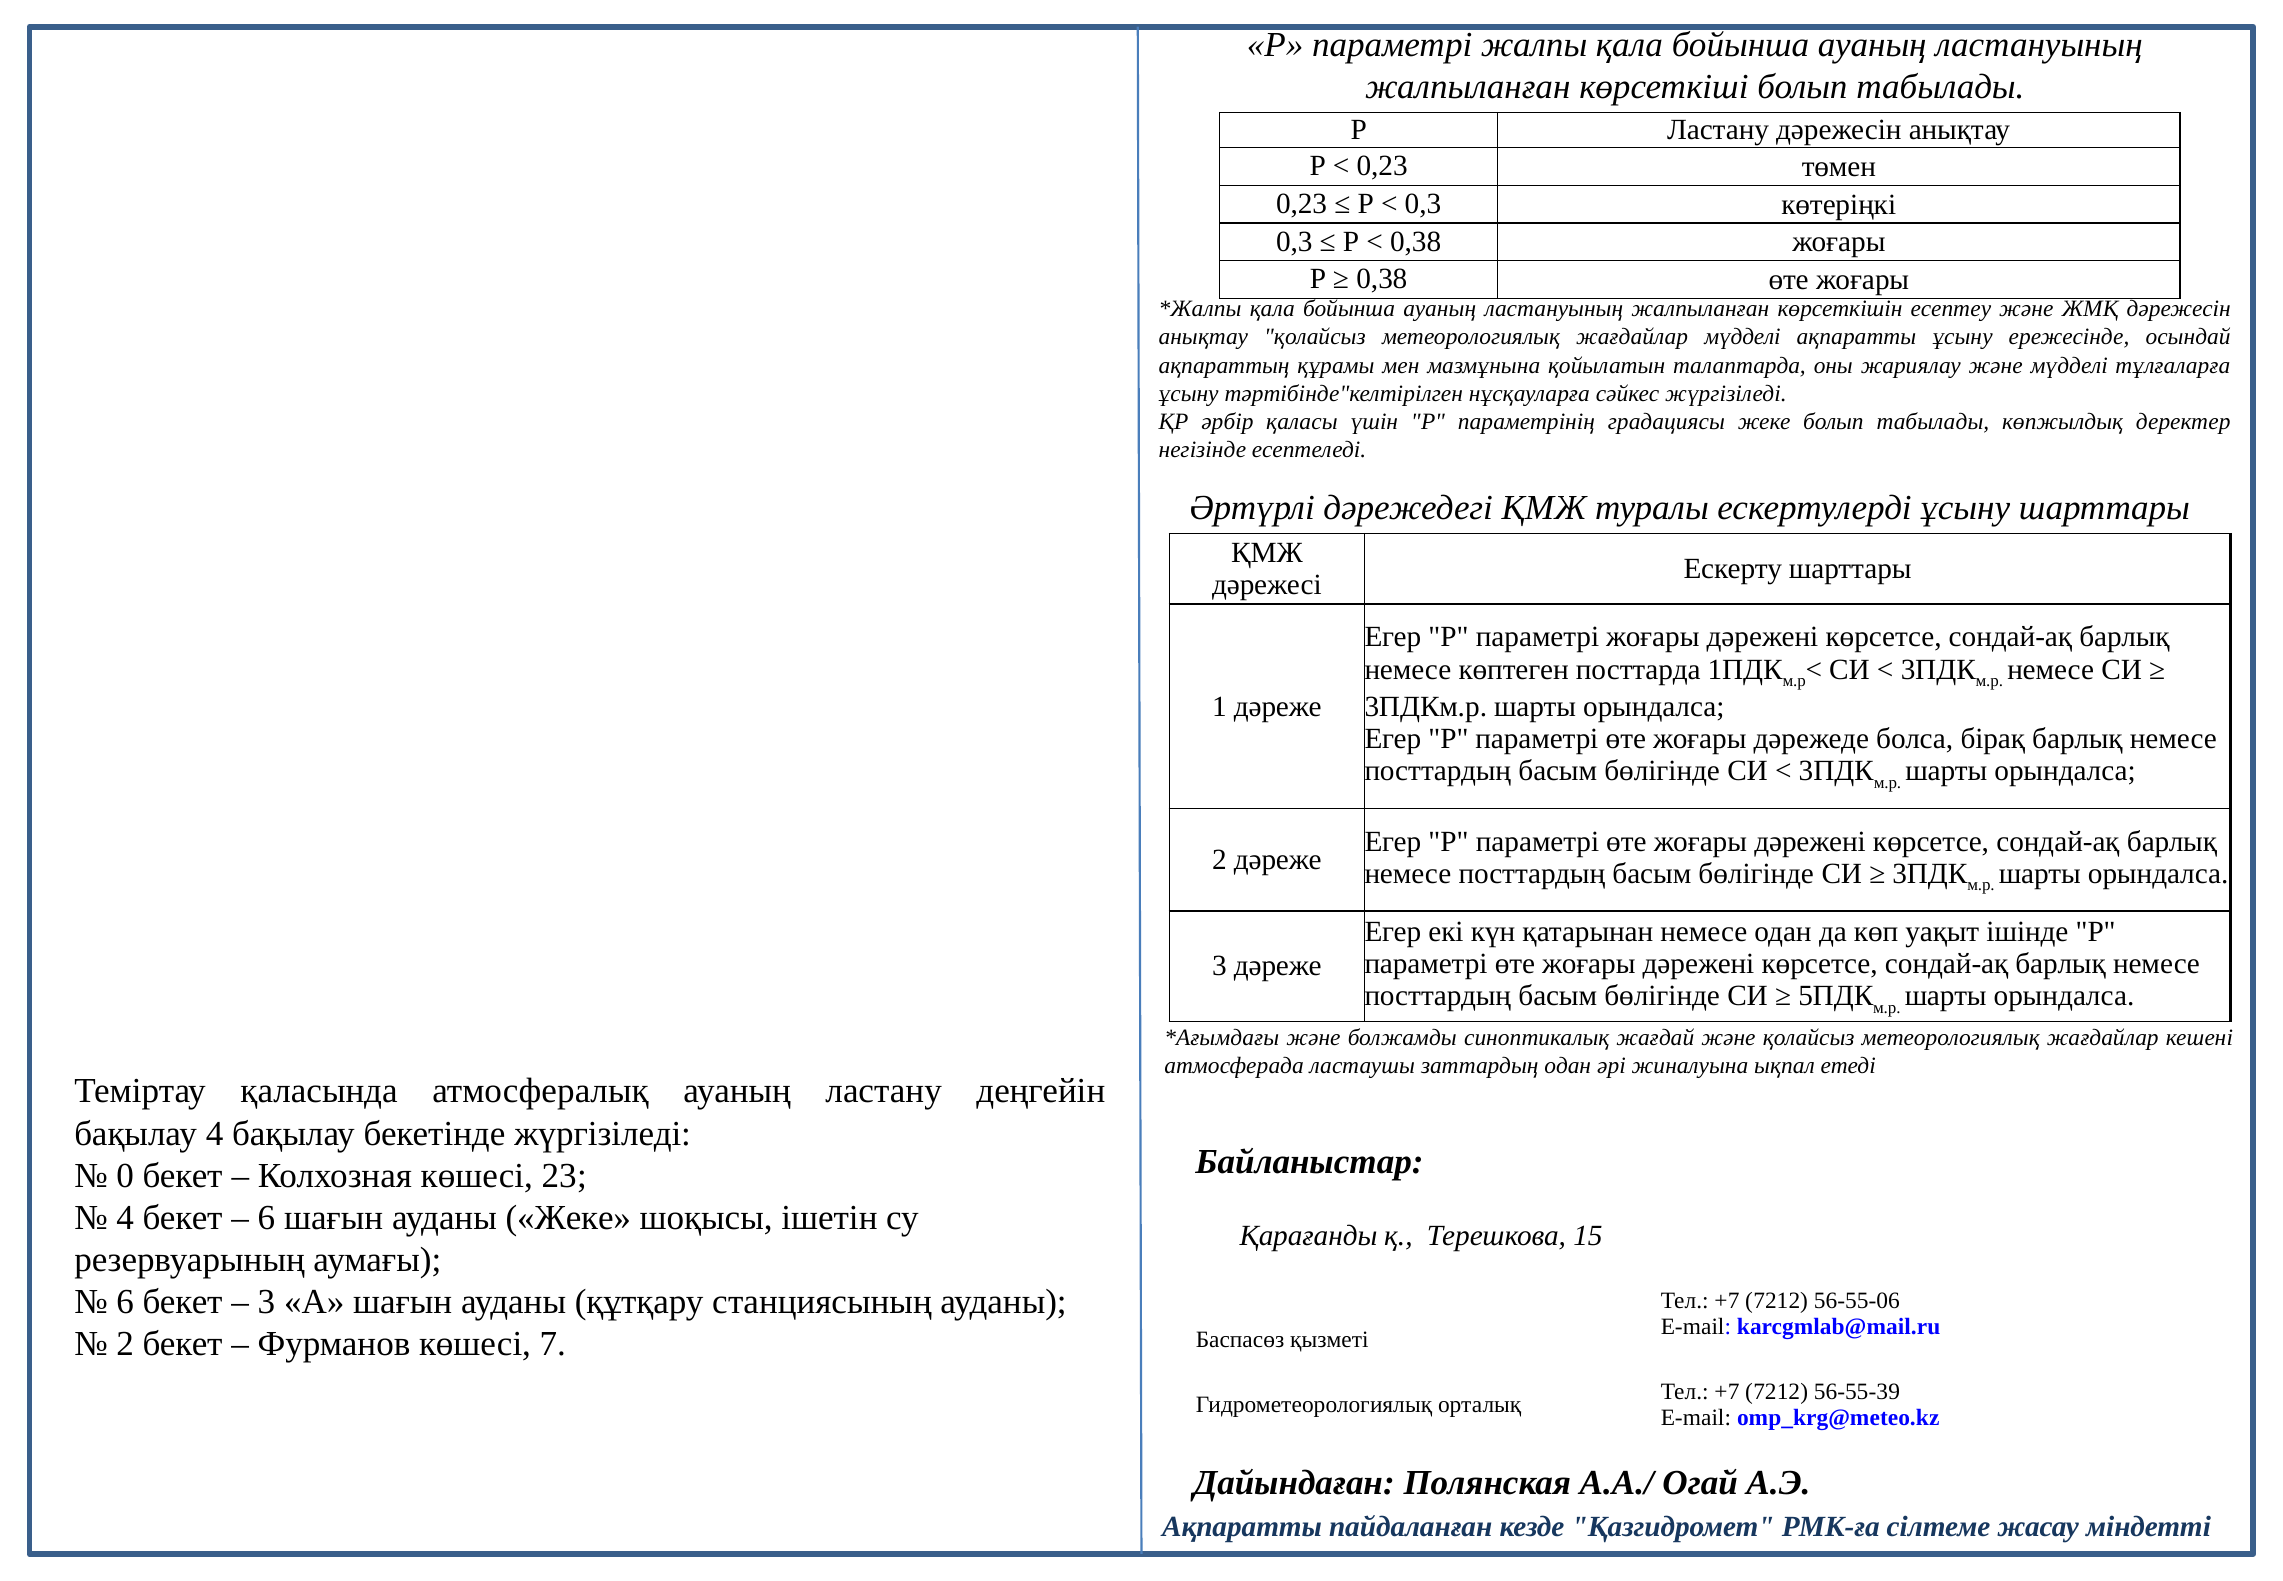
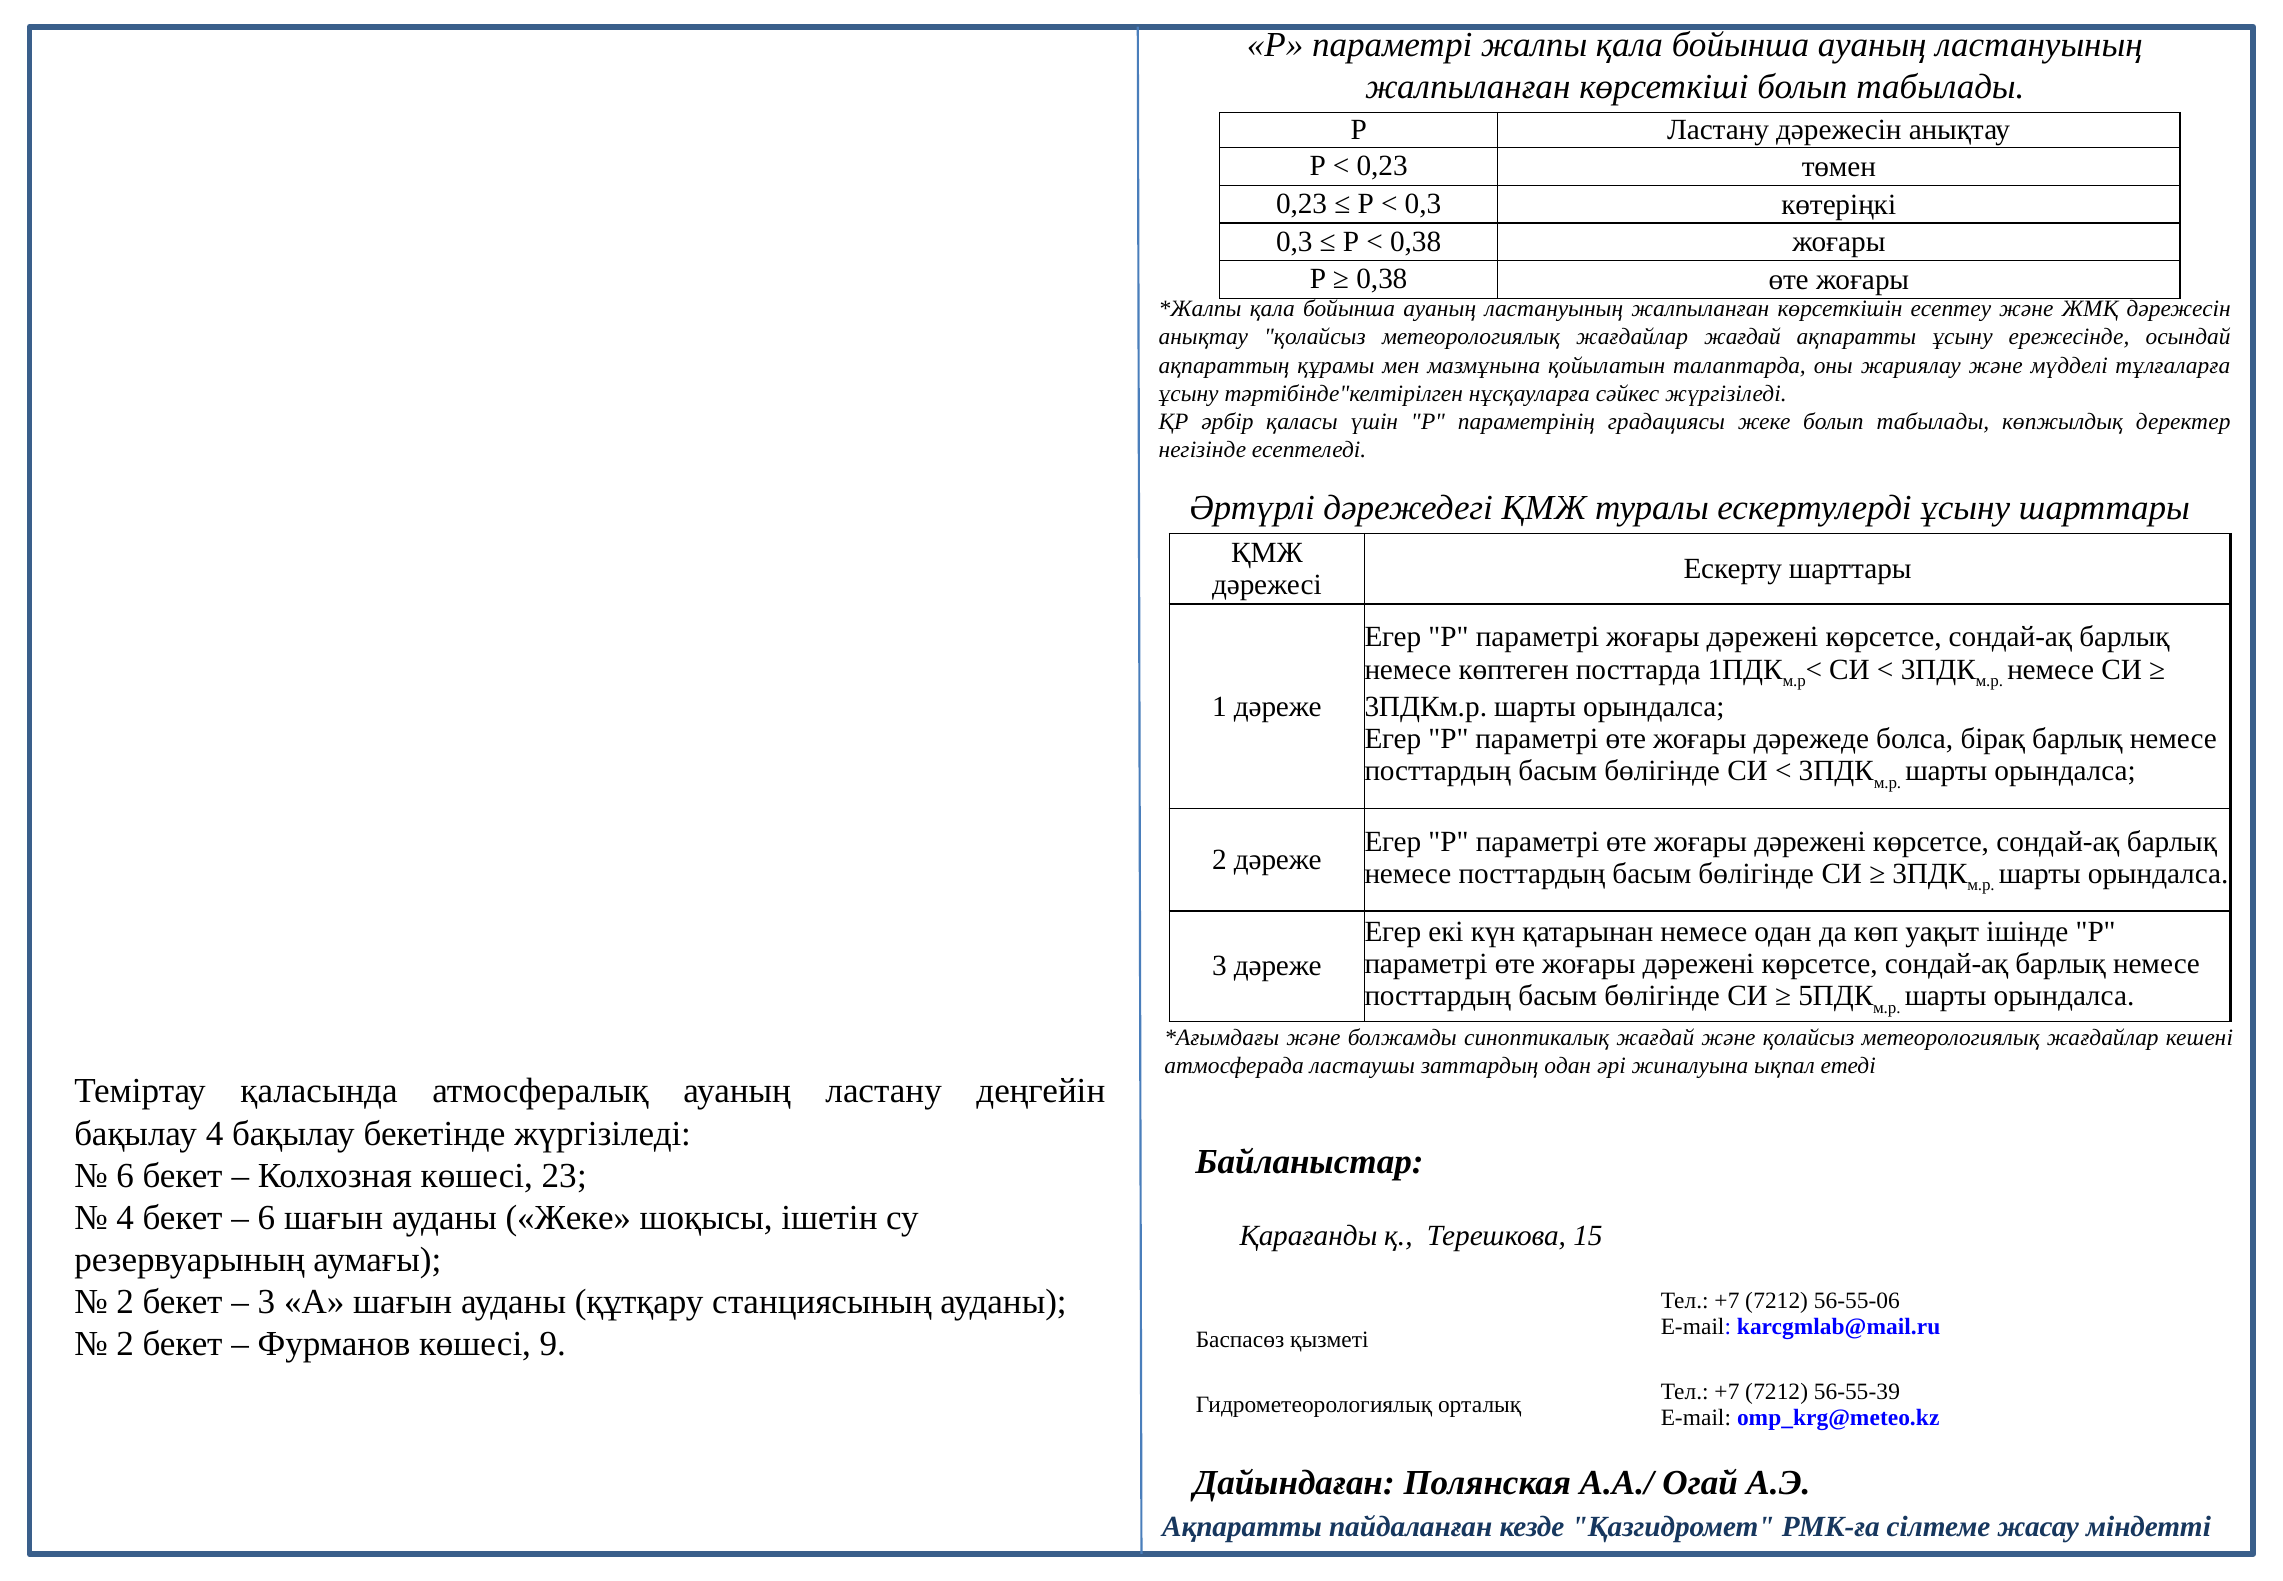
жағдайлар мүдделі: мүдделі -> жағдай (1743, 337)
0: 0 -> 6 (125, 1175)
6: 6 -> 2 (125, 1302)
7: 7 -> 9 (553, 1344)
